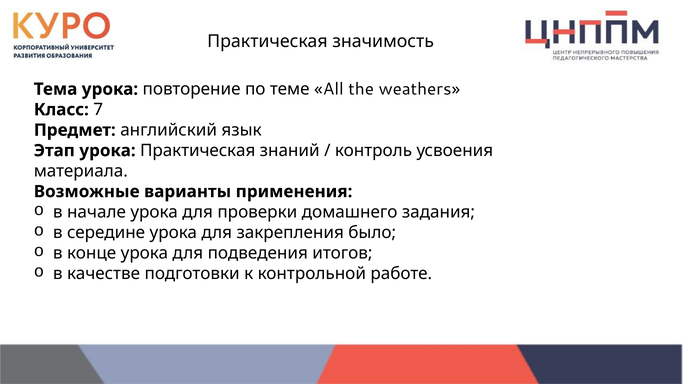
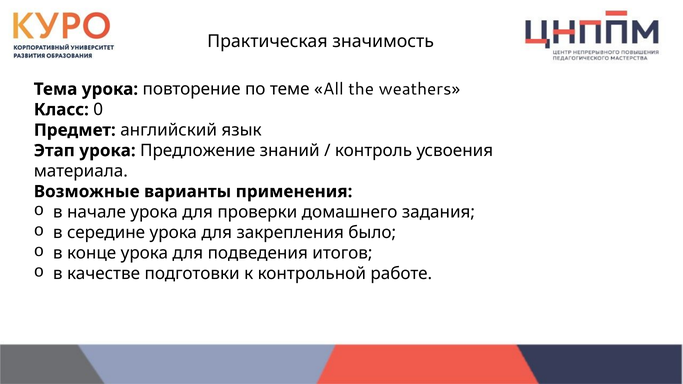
7: 7 -> 0 (98, 110)
урока Практическая: Практическая -> Предложение (198, 151)
